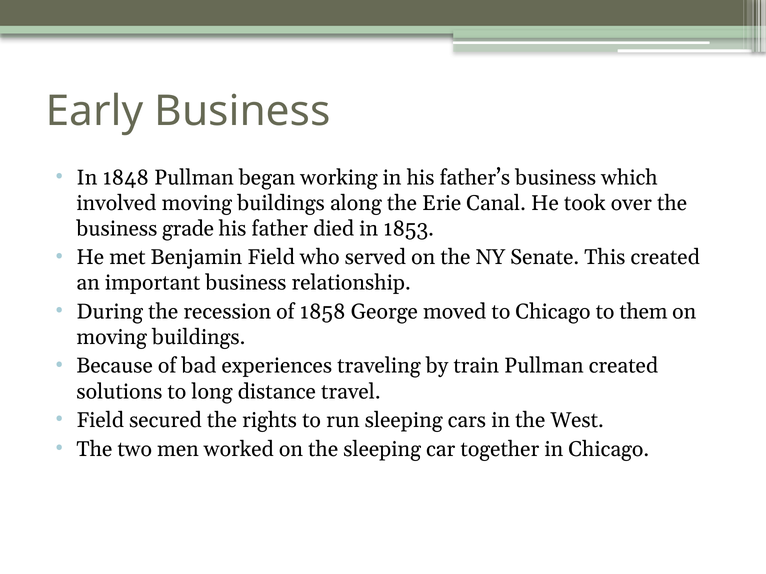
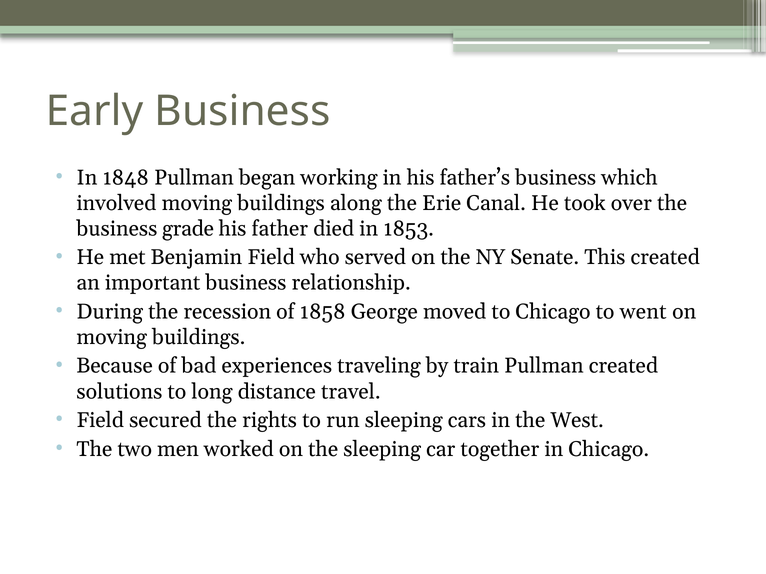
them: them -> went (643, 312)
